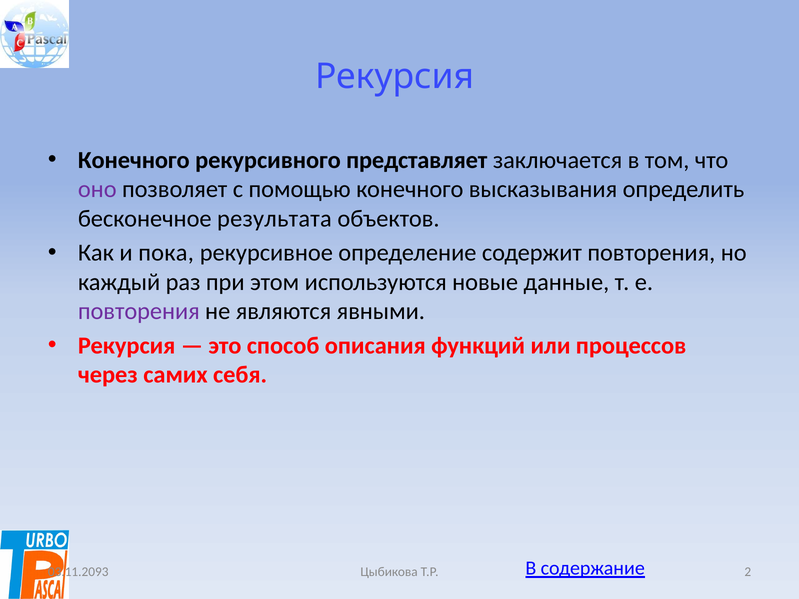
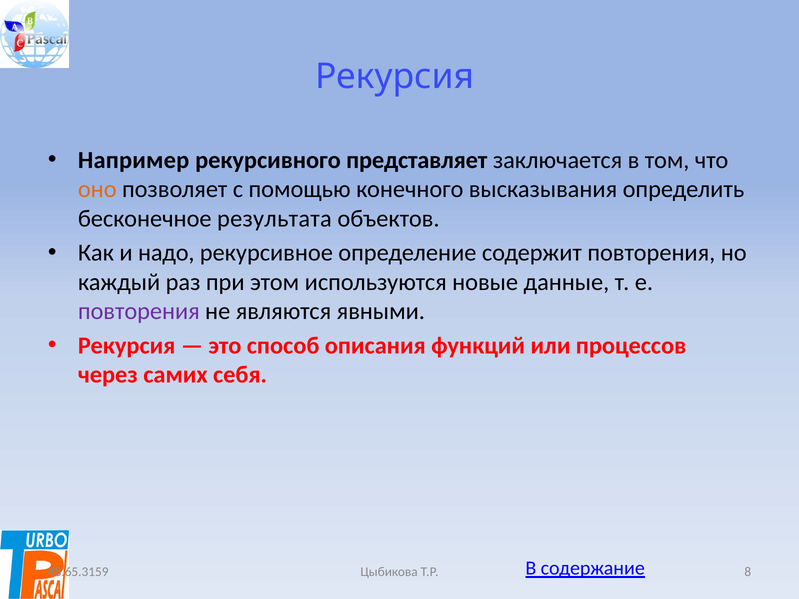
Конечного: Конечного -> Например (134, 160)
оно colour: purple -> orange (97, 189)
пока: пока -> надо (166, 253)
2: 2 -> 8 (748, 572)
03.11.2093: 03.11.2093 -> 48.65.3159 (78, 572)
